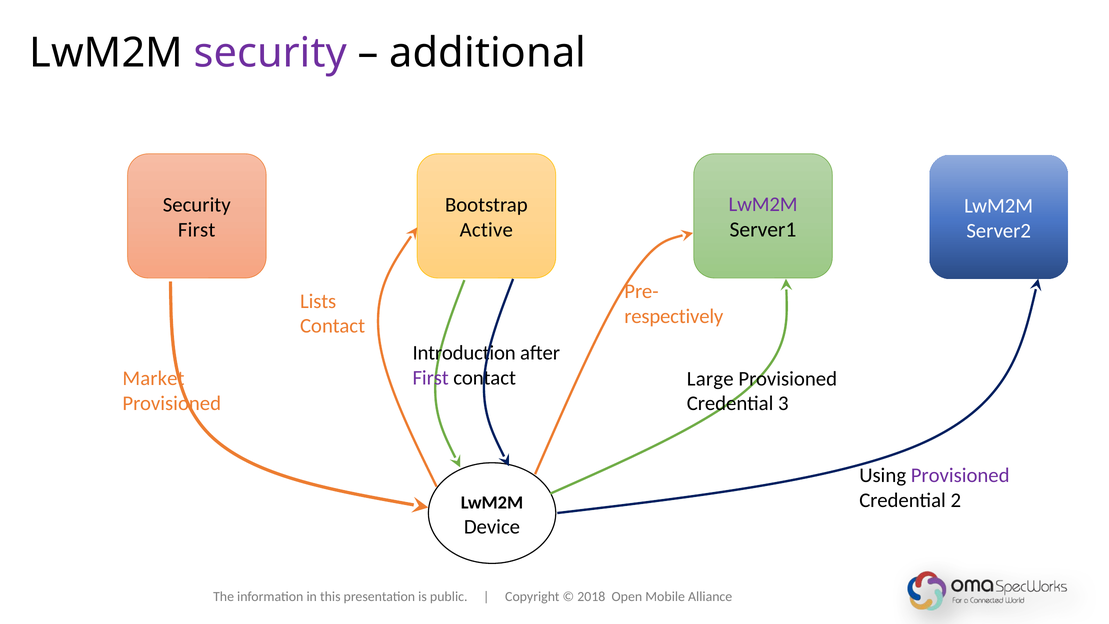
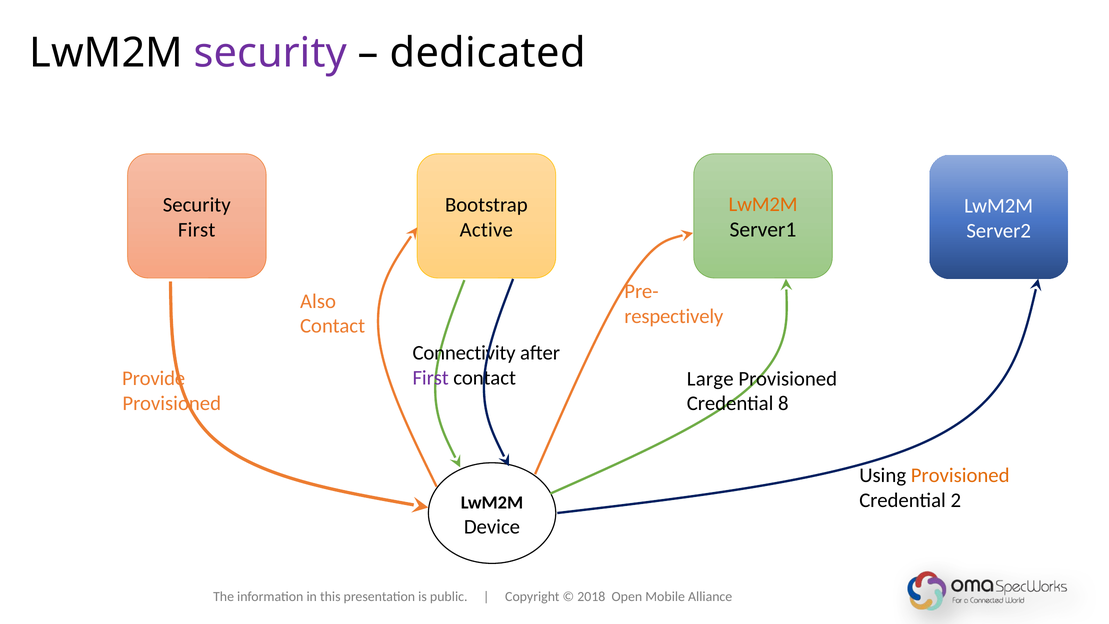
additional: additional -> dedicated (488, 53)
LwM2M colour: purple -> orange (763, 204)
Lists: Lists -> Also (318, 301)
Introduction: Introduction -> Connectivity (464, 353)
Market: Market -> Provide (154, 378)
3: 3 -> 8 (783, 403)
Provisioned colour: purple -> orange (960, 475)
